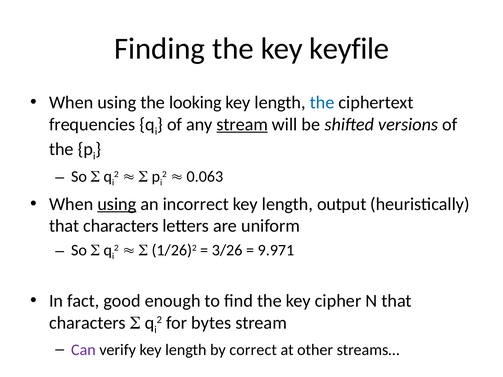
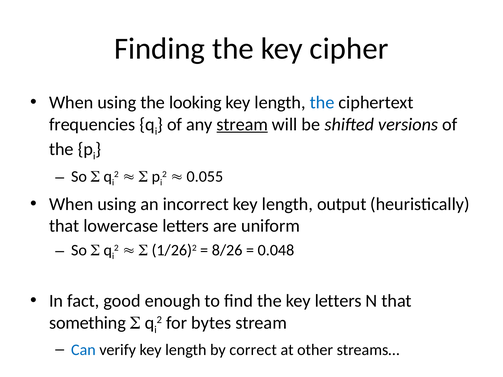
keyfile: keyfile -> cipher (349, 49)
0.063: 0.063 -> 0.055 (205, 177)
using underline: present -> none (117, 204)
characters: characters -> lowercase (121, 226)
3/26: 3/26 -> 8/26 (227, 250)
9.971: 9.971 -> 0.048 (276, 250)
key cipher: cipher -> letters (338, 301)
characters: characters -> something (87, 323)
Can colour: purple -> blue (83, 350)
